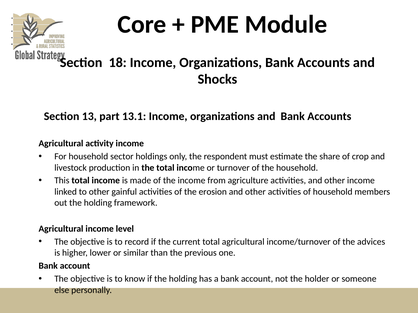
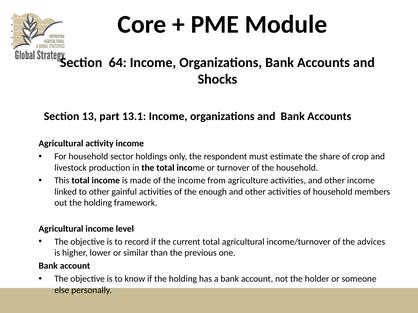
18: 18 -> 64 (118, 63)
erosion: erosion -> enough (213, 192)
